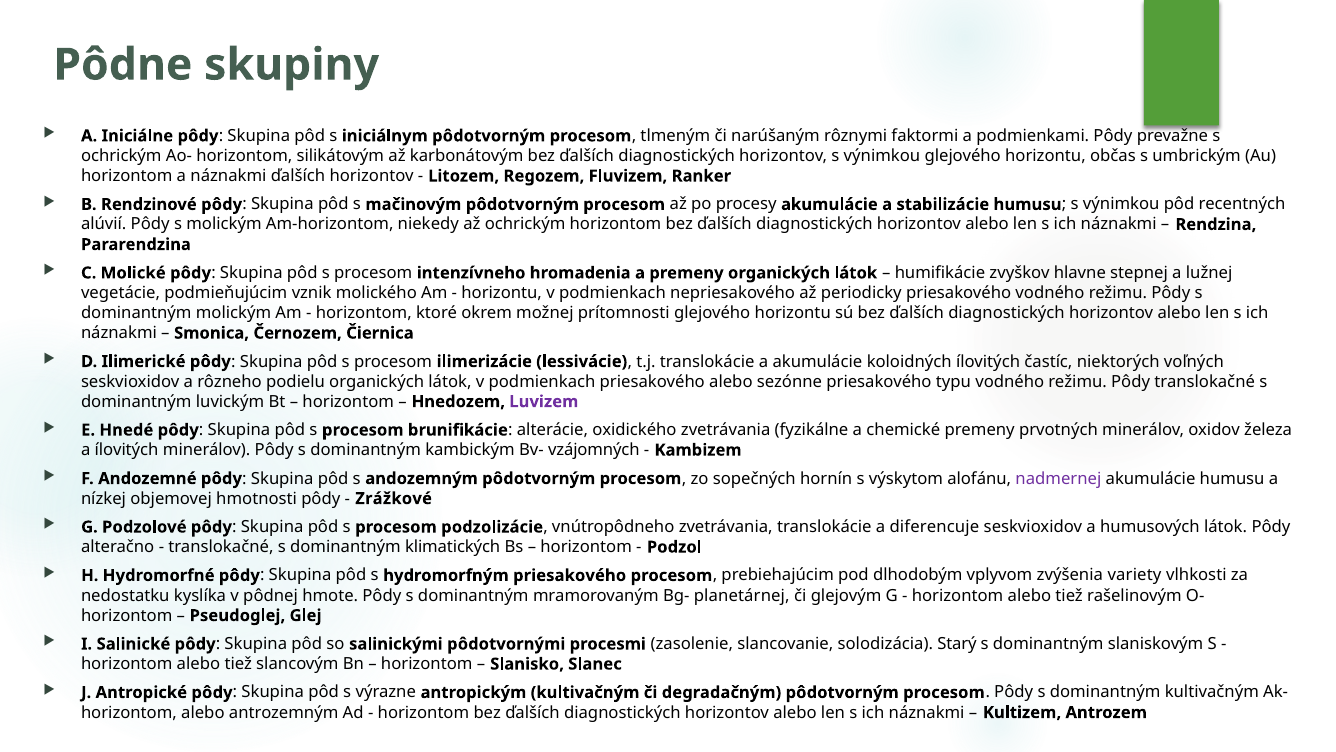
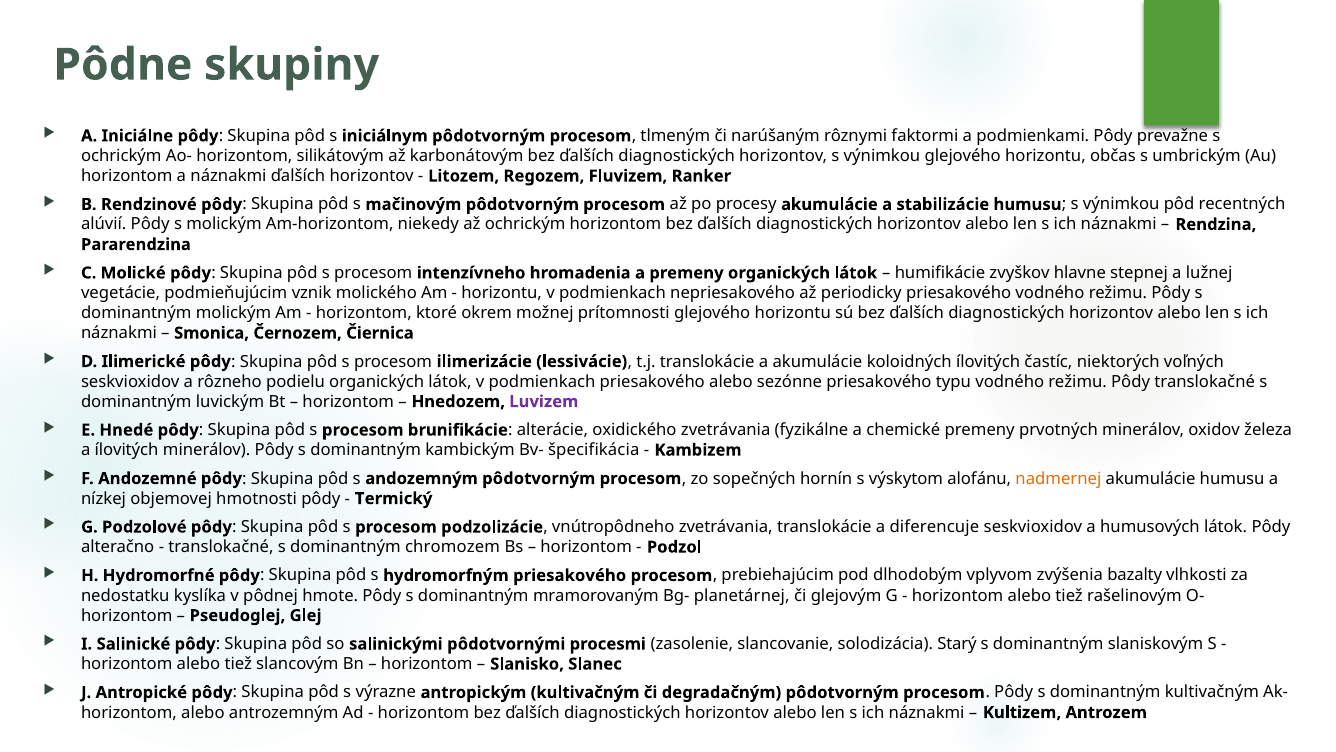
vzájomných: vzájomných -> špecifikácia (594, 450)
nadmernej colour: purple -> orange (1058, 478)
Zrážkové: Zrážkové -> Termický (394, 498)
klimatických: klimatických -> chromozem (453, 547)
variety: variety -> bazalty (1135, 575)
